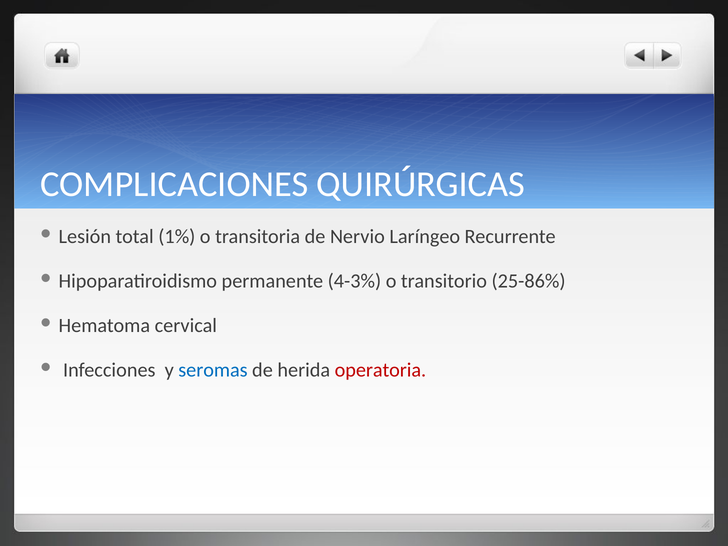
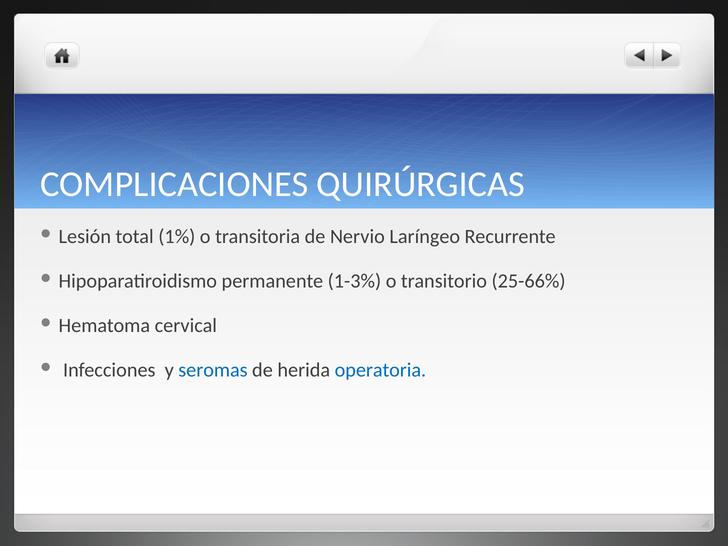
4-3%: 4-3% -> 1-3% (354, 281)
25-86%: 25-86% -> 25-66% (529, 281)
operatoria colour: red -> blue (380, 370)
